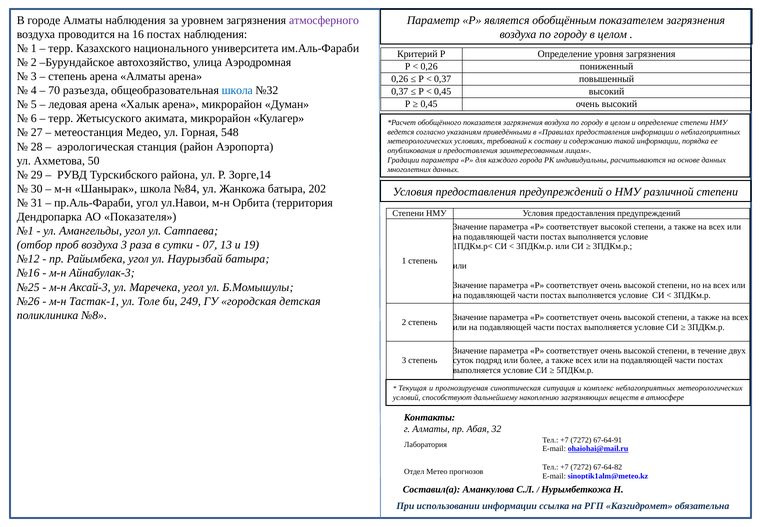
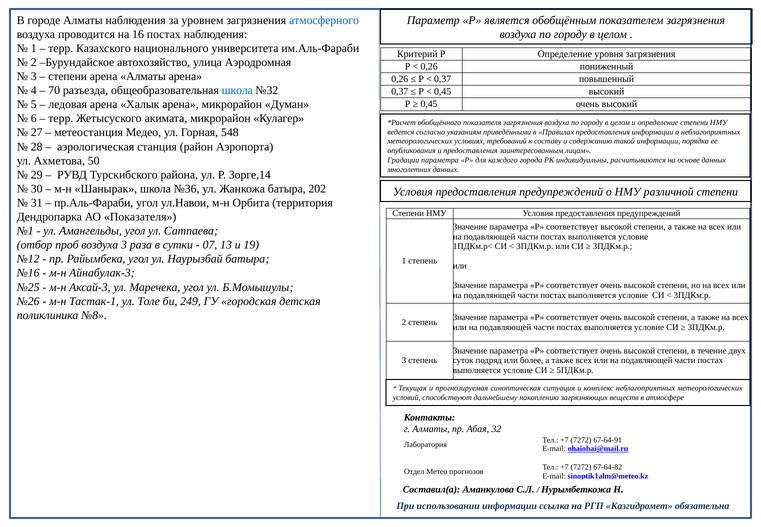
атмосферного colour: purple -> blue (324, 20)
степень: степень -> степени (68, 76)
№84: №84 -> №36 (187, 189)
